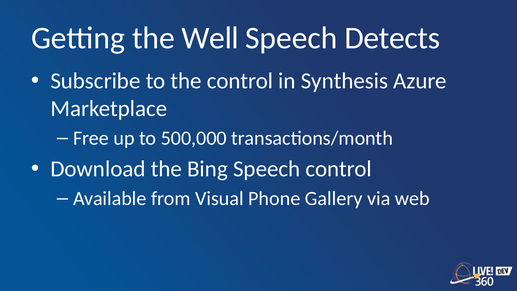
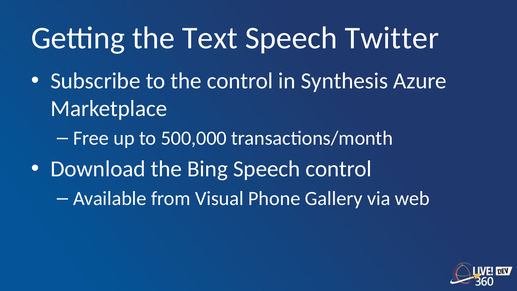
Well: Well -> Text (210, 38)
Detects: Detects -> Twitter (392, 38)
